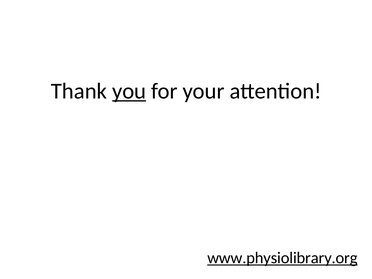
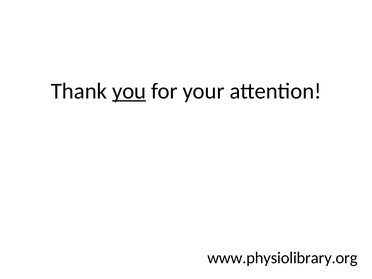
www.physiolibrary.org underline: present -> none (282, 258)
